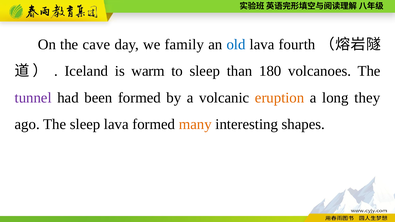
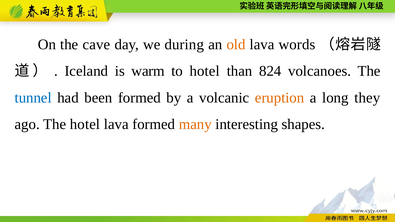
family: family -> during (184, 44)
old colour: blue -> orange (236, 44)
fourth: fourth -> words (297, 44)
to sleep: sleep -> hotel (205, 71)
180: 180 -> 824 (270, 71)
tunnel colour: purple -> blue (33, 98)
The sleep: sleep -> hotel (85, 124)
